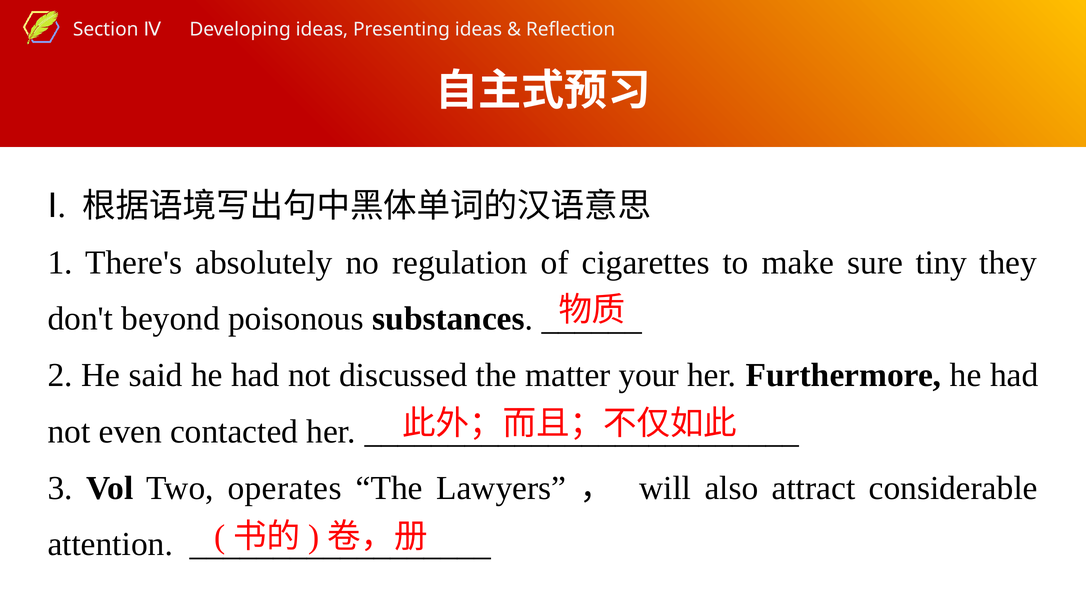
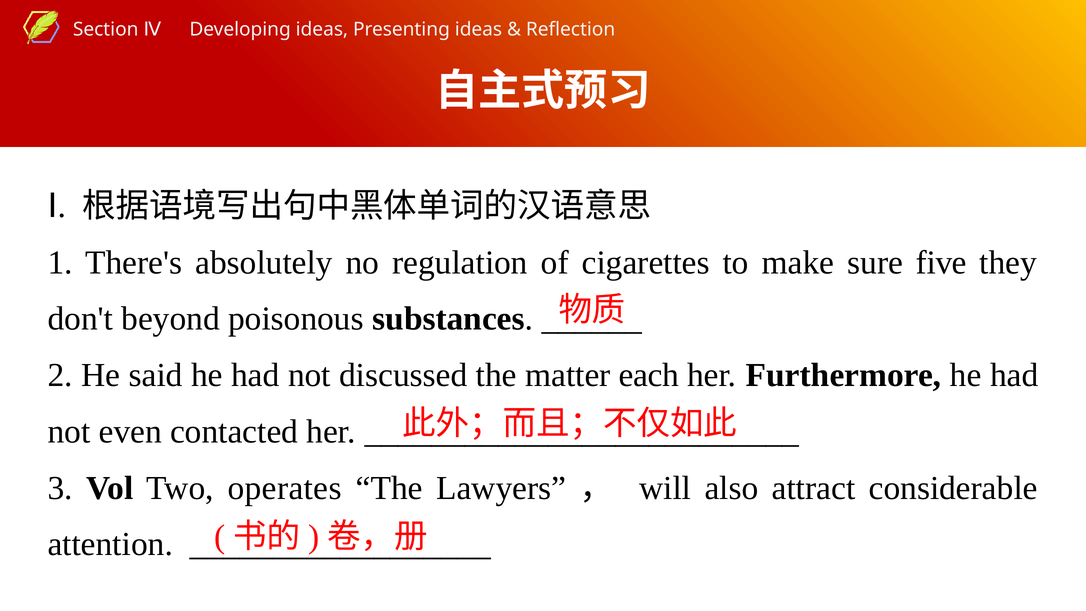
tiny: tiny -> five (941, 262)
your: your -> each (649, 375)
